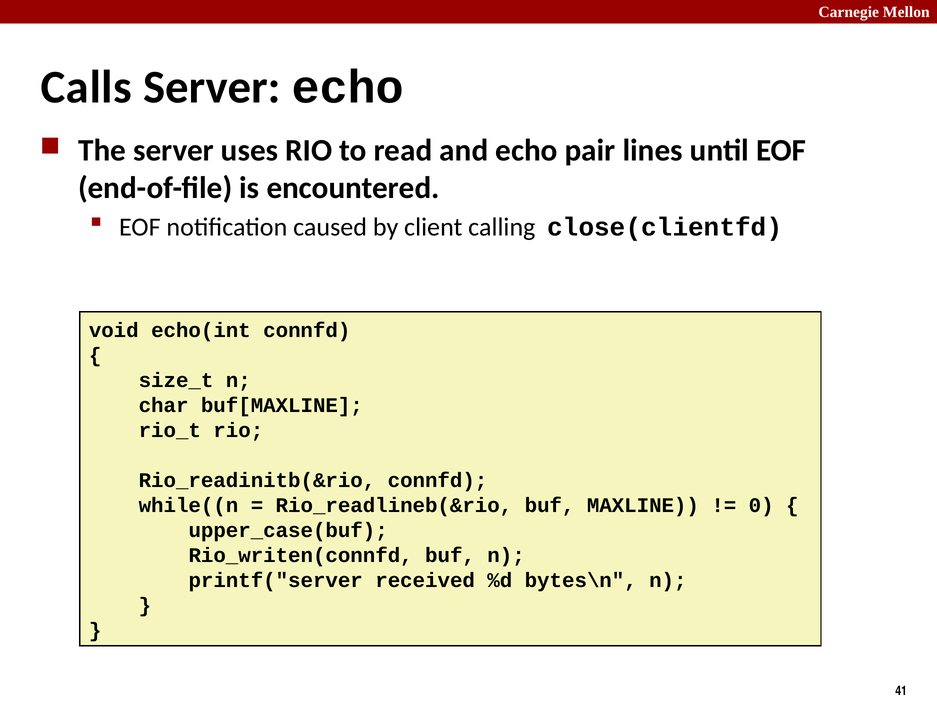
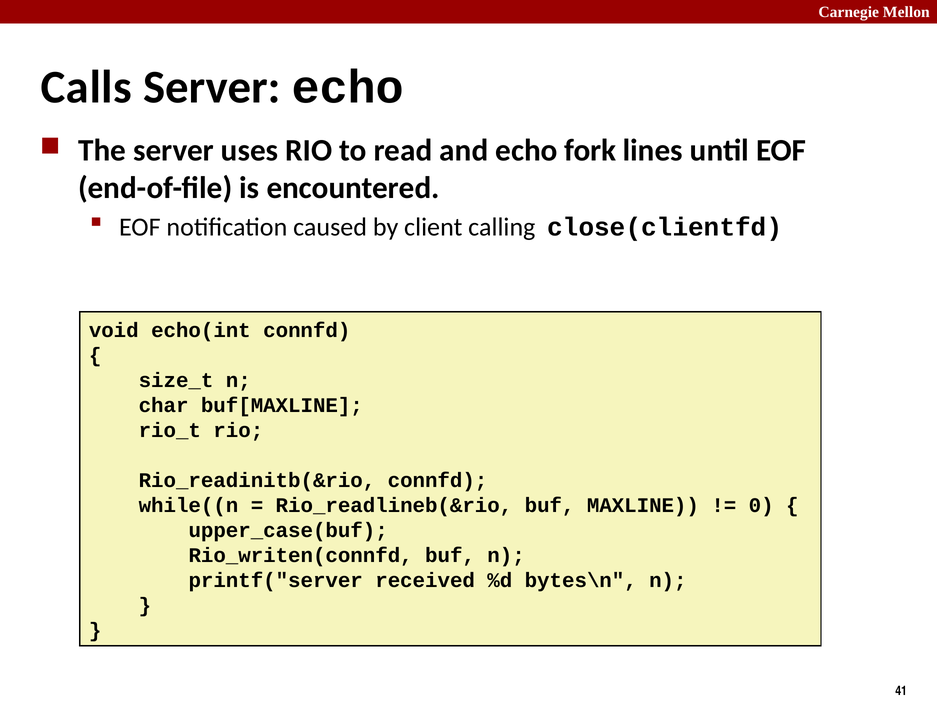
pair: pair -> fork (590, 151)
